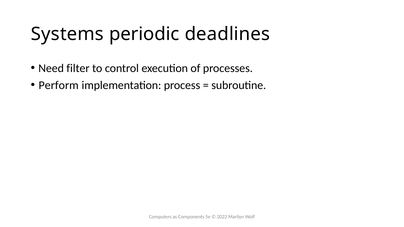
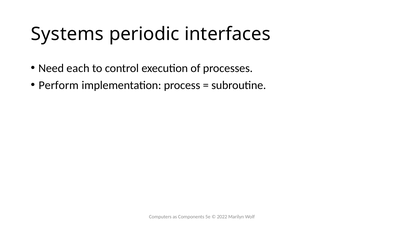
deadlines: deadlines -> interfaces (227, 34)
filter: filter -> each (78, 68)
